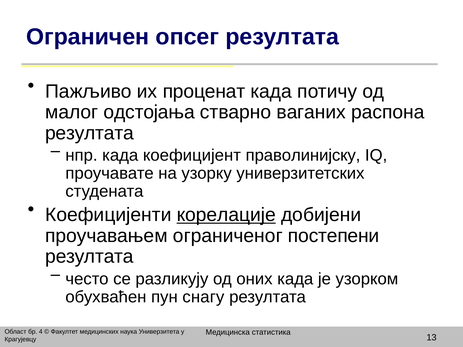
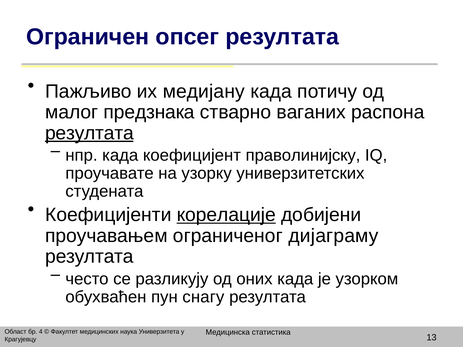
проценат: проценат -> медијану (204, 91)
одстојања: одстојања -> предзнака (149, 112)
резултата underline: none -> present (89, 133)
постепени: постепени -> дијаграму (333, 236)
